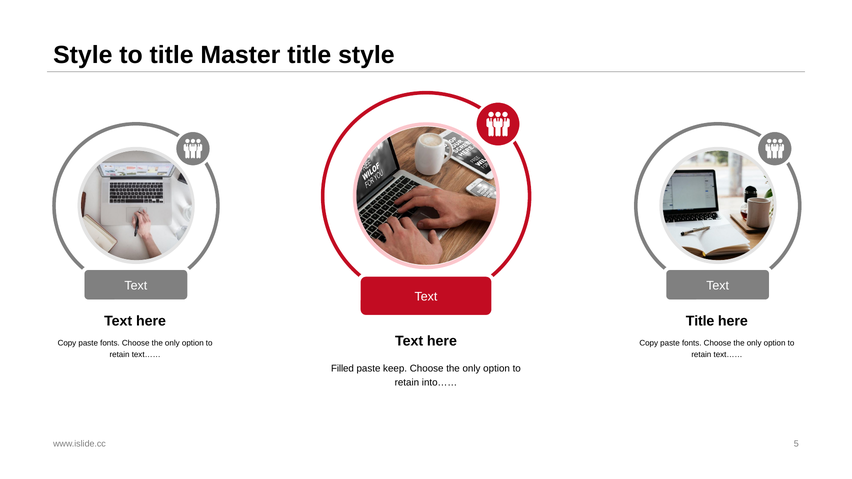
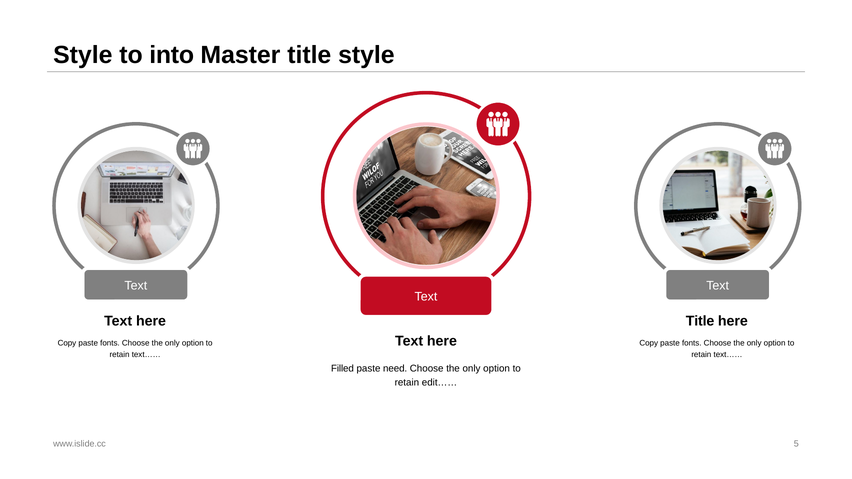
to title: title -> into (172, 55)
keep: keep -> need (395, 369)
into……: into…… -> edit…… (440, 383)
